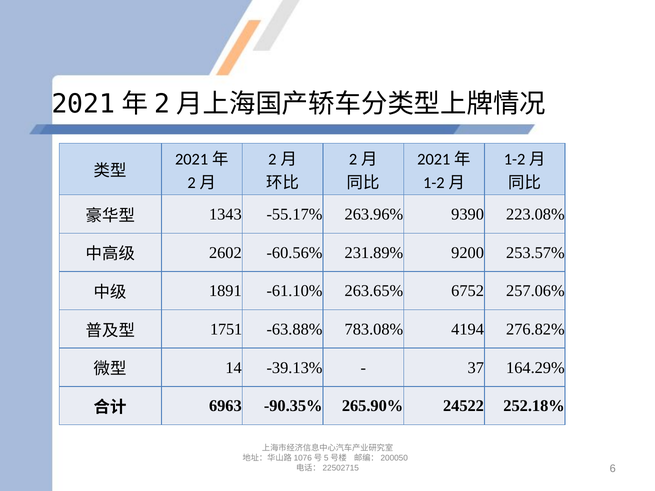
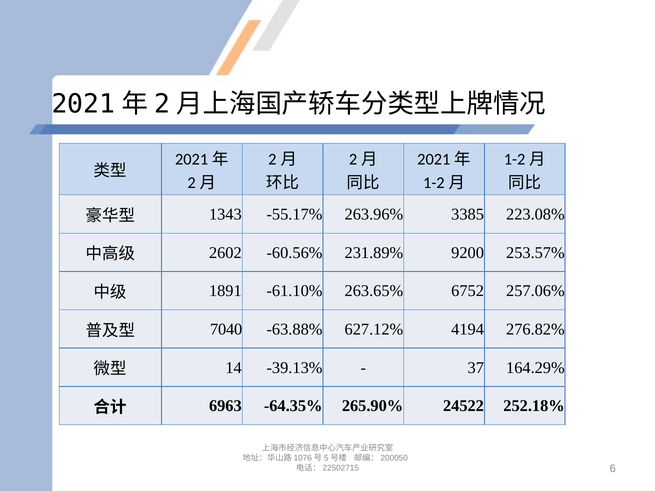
9390: 9390 -> 3385 (468, 214)
1751: 1751 -> 7040 (226, 329)
783.08%: 783.08% -> 627.12% (374, 329)
-90.35%: -90.35% -> -64.35% (293, 406)
